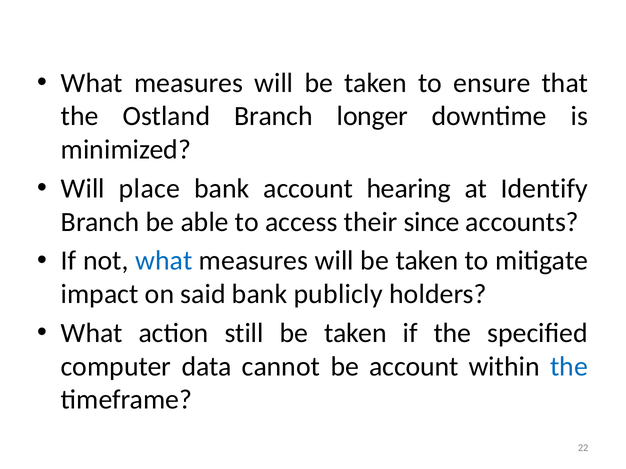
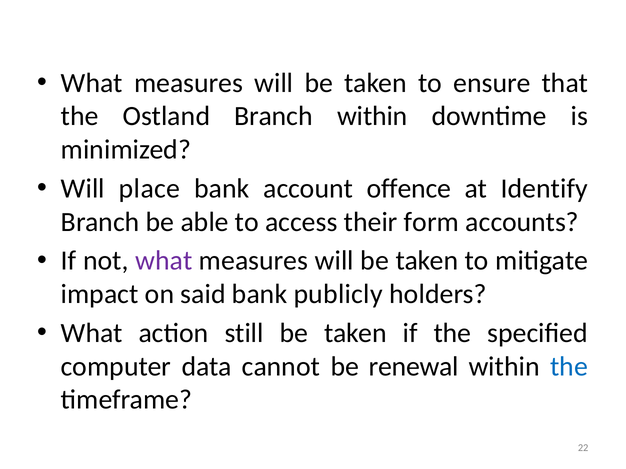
Branch longer: longer -> within (372, 116)
hearing: hearing -> offence (409, 189)
since: since -> form (431, 222)
what colour: blue -> purple (164, 261)
be account: account -> renewal (414, 367)
